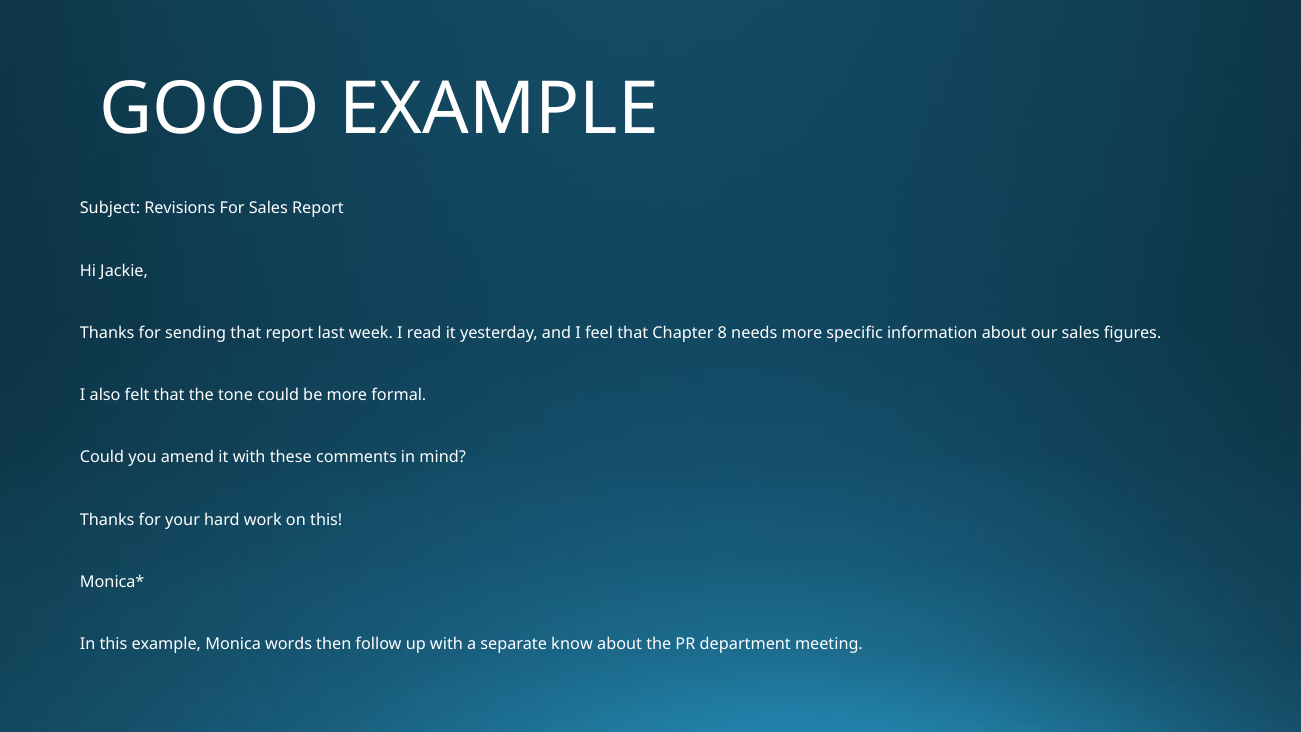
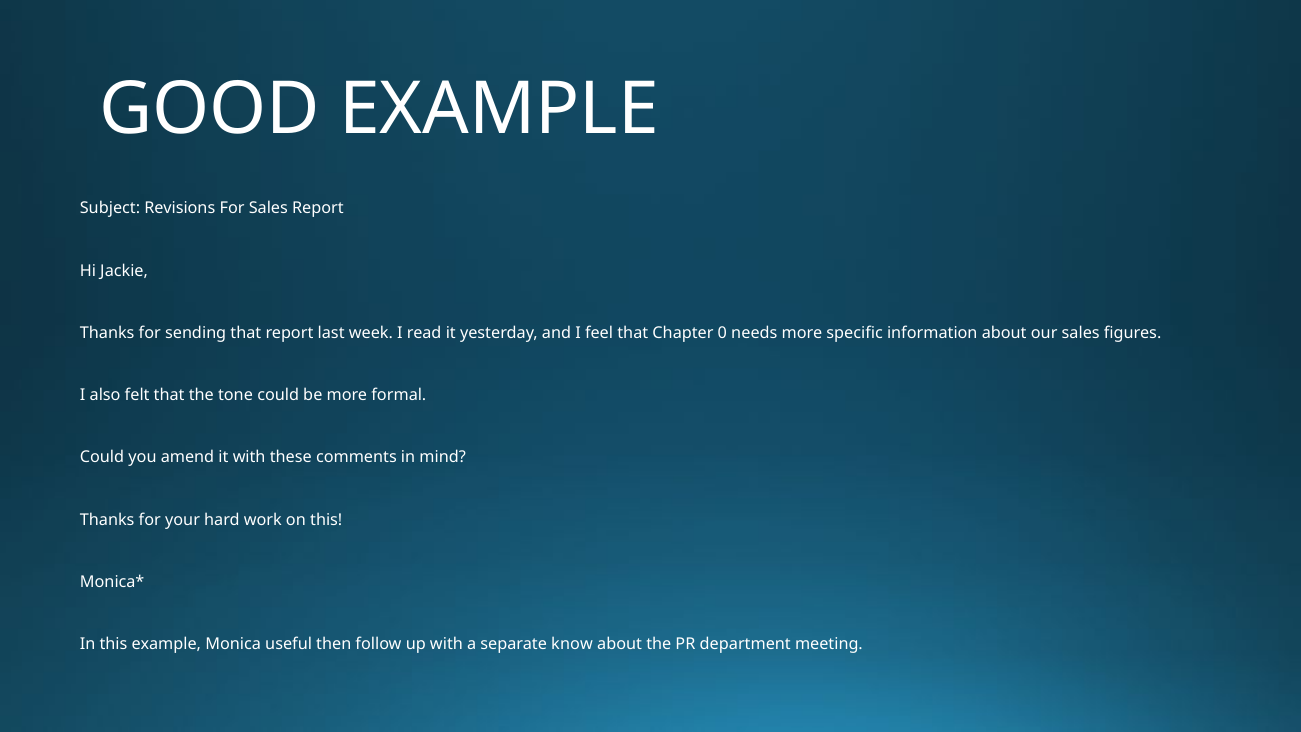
8: 8 -> 0 (722, 333)
words: words -> useful (289, 644)
